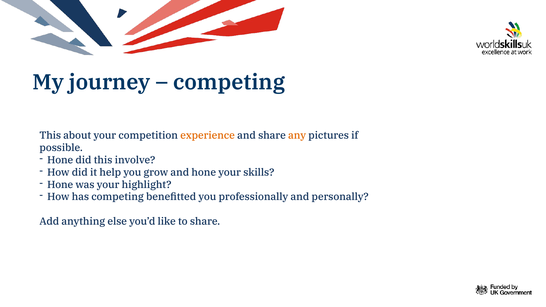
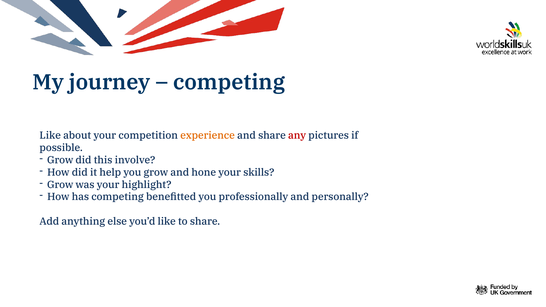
This: This -> Like (50, 136)
any colour: orange -> red (297, 136)
Hone: Hone -> Grow (60, 160)
Hone: Hone -> Grow (60, 185)
